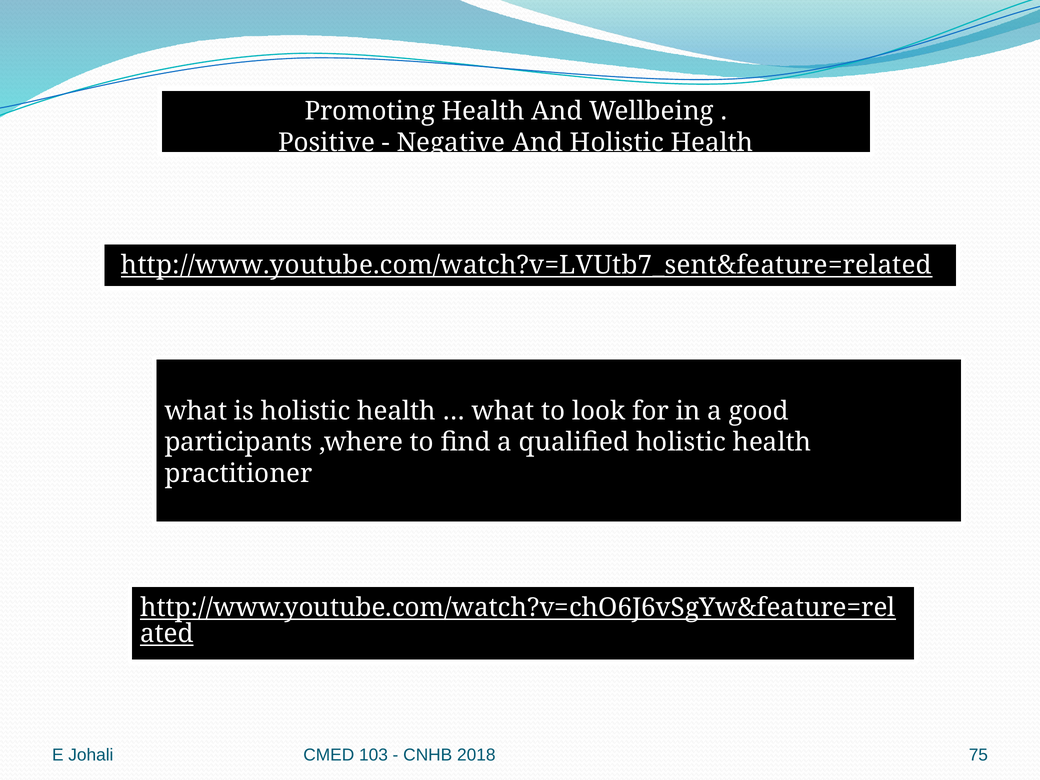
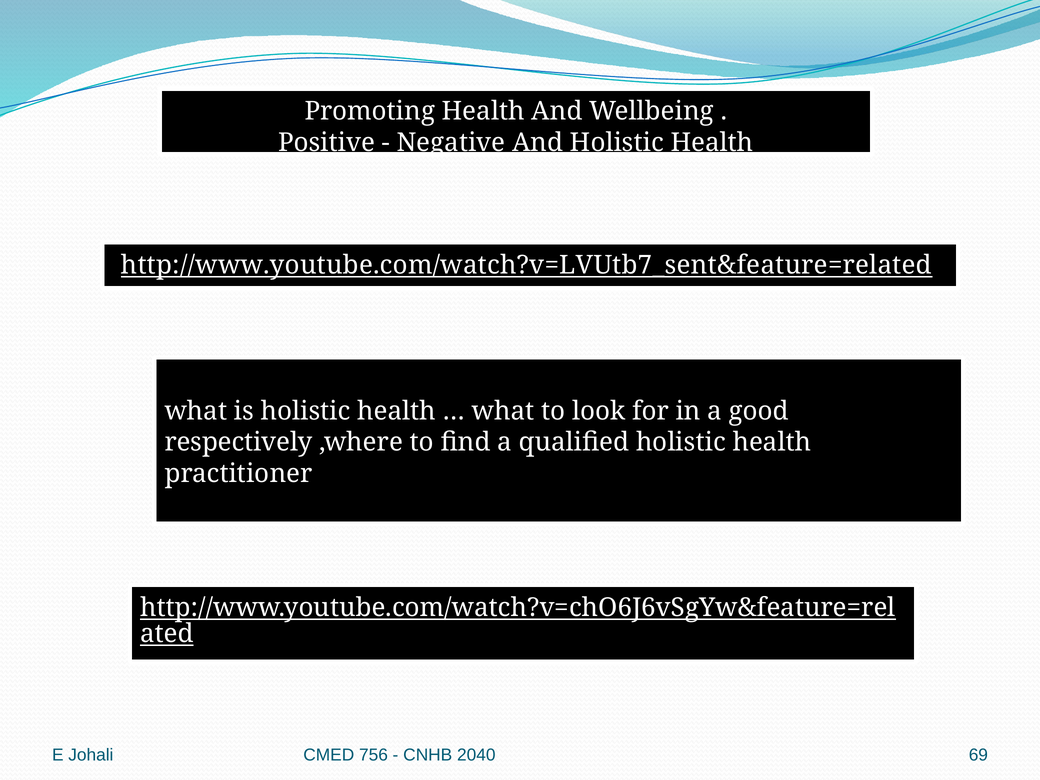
participants: participants -> respectively (239, 442)
103: 103 -> 756 (373, 755)
2018: 2018 -> 2040 (476, 755)
75: 75 -> 69 (978, 755)
